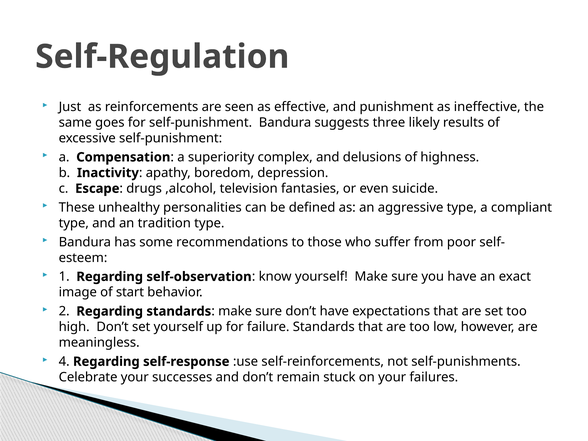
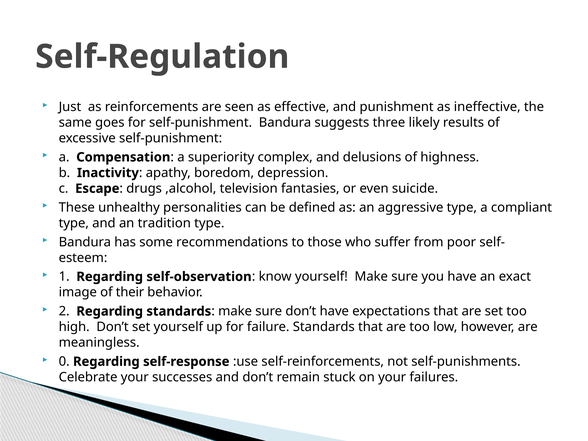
start: start -> their (130, 292)
4: 4 -> 0 (64, 362)
